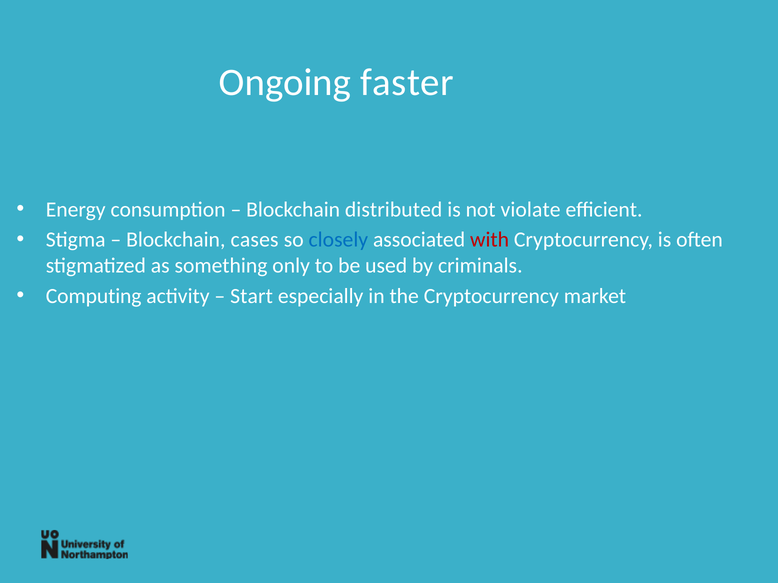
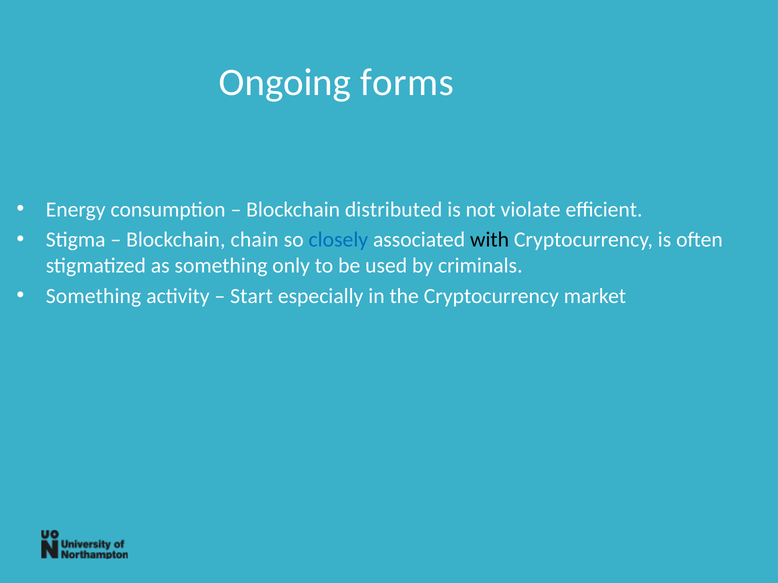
faster: faster -> forms (407, 83)
cases: cases -> chain (255, 240)
with colour: red -> black (490, 240)
Computing: Computing -> Something (94, 296)
